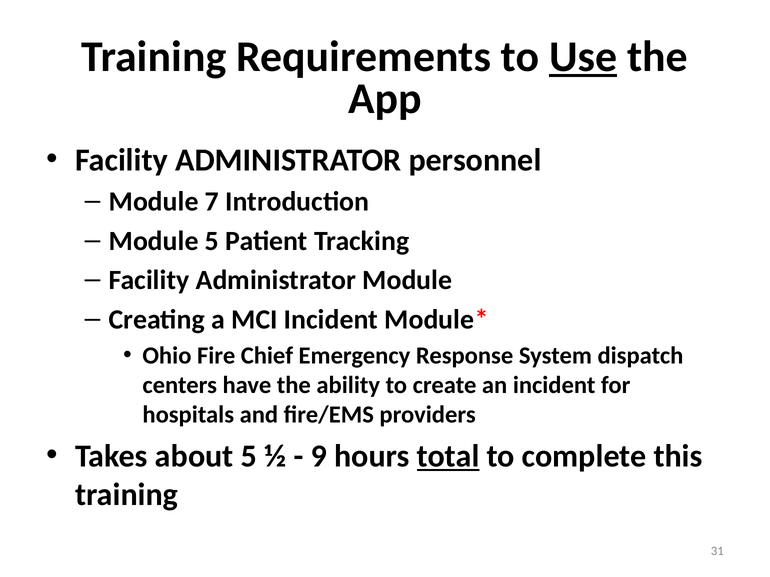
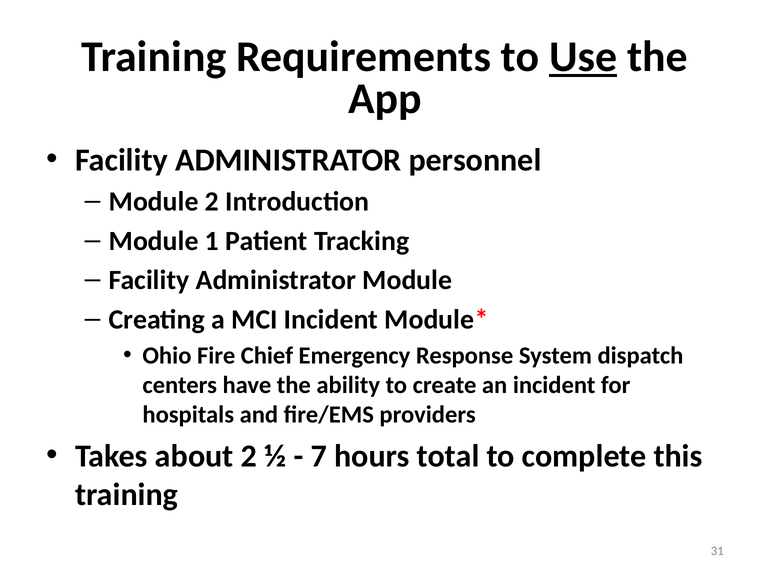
Module 7: 7 -> 2 (212, 202)
Module 5: 5 -> 1 (212, 241)
about 5: 5 -> 2 (249, 456)
9: 9 -> 7 (319, 456)
total underline: present -> none (448, 456)
